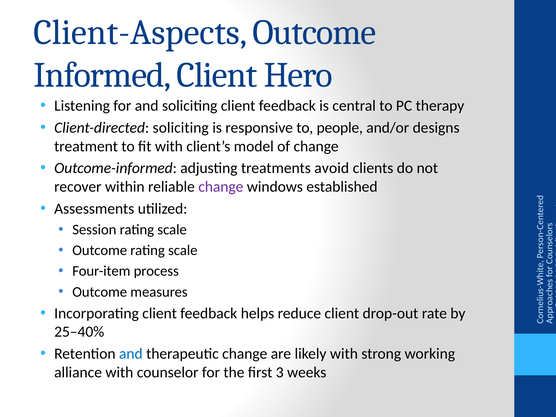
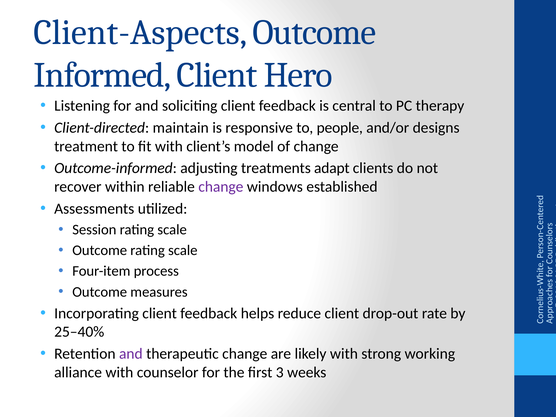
Client-directed soliciting: soliciting -> maintain (181, 128)
avoid: avoid -> adapt (332, 168)
and colour: blue -> purple (131, 354)
